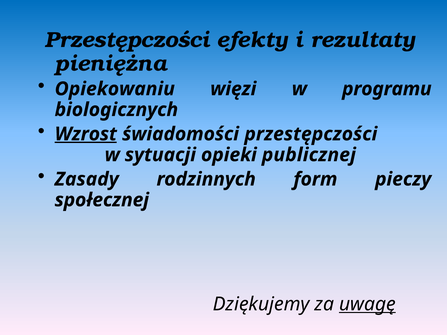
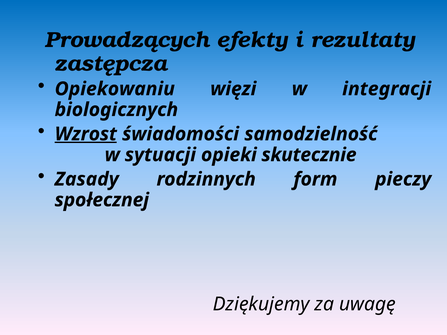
Przestępczości: Przestępczości -> Prowadzących (127, 40)
pieniężna: pieniężna -> zastępcza (111, 64)
programu: programu -> integracji (387, 89)
świadomości przestępczości: przestępczości -> samodzielność (311, 134)
publicznej: publicznej -> skutecznie (309, 155)
uwagę underline: present -> none (367, 305)
